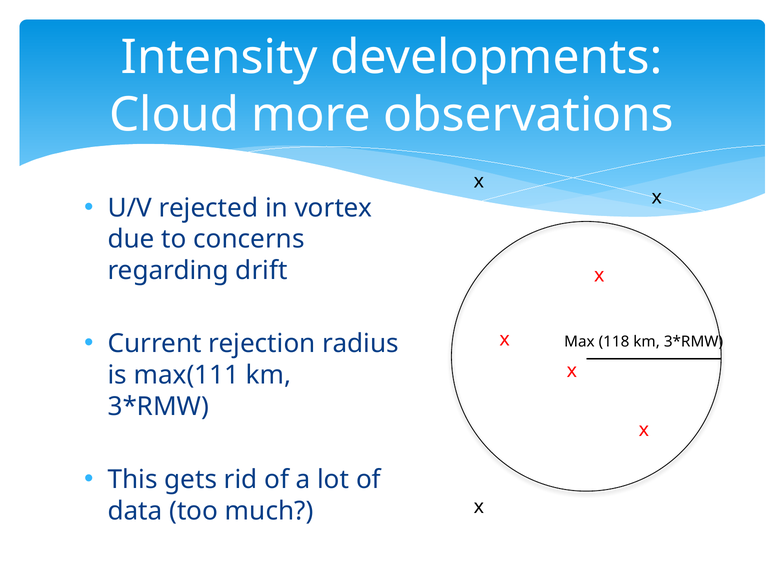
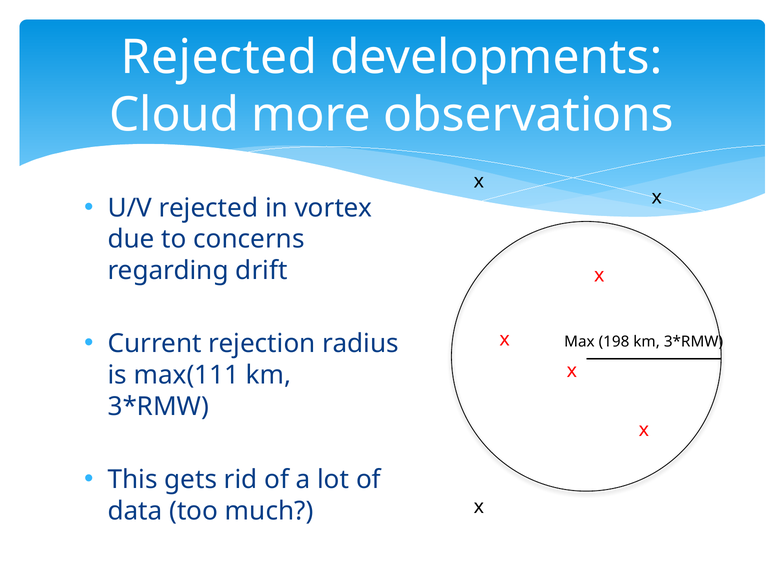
Intensity: Intensity -> Rejected (219, 57)
118: 118 -> 198 (614, 342)
